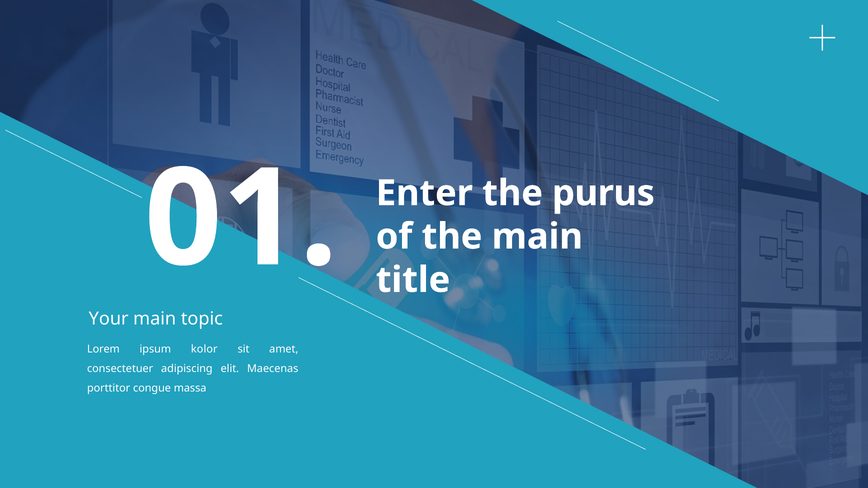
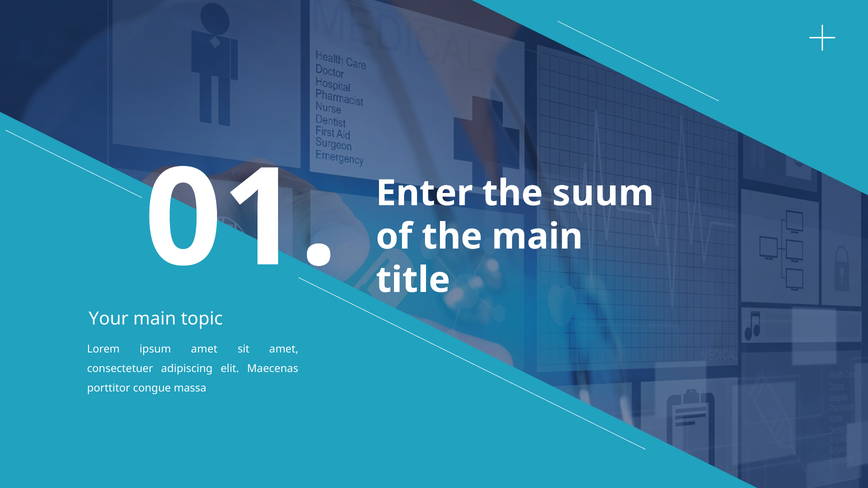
purus: purus -> suum (603, 193)
ipsum kolor: kolor -> amet (204, 349)
